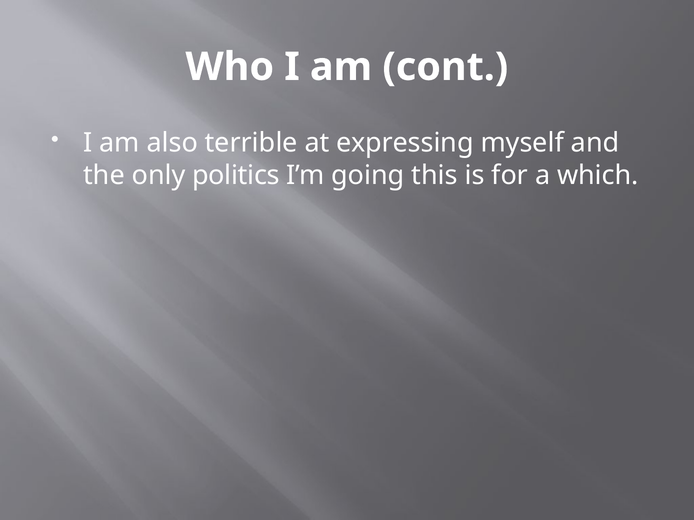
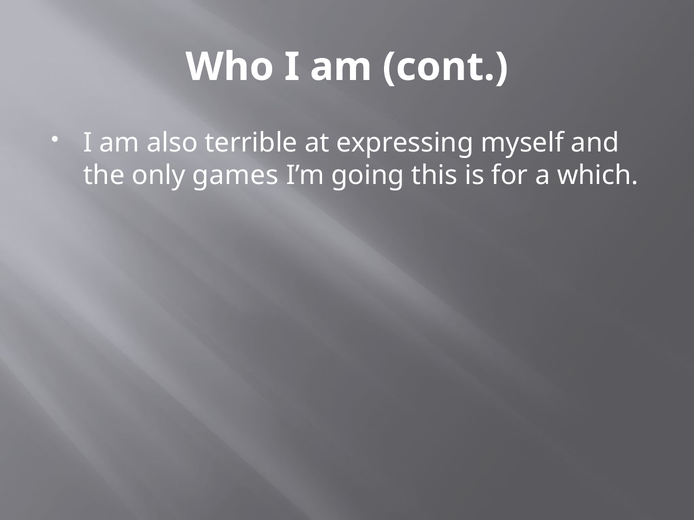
politics: politics -> games (236, 175)
